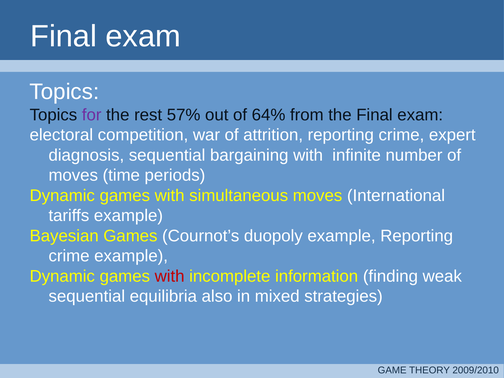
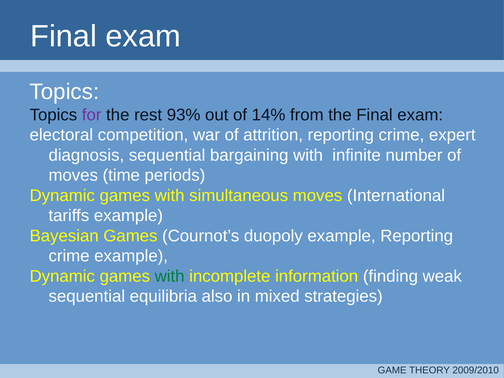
57%: 57% -> 93% (184, 115)
64%: 64% -> 14% (269, 115)
with colour: red -> green (170, 276)
